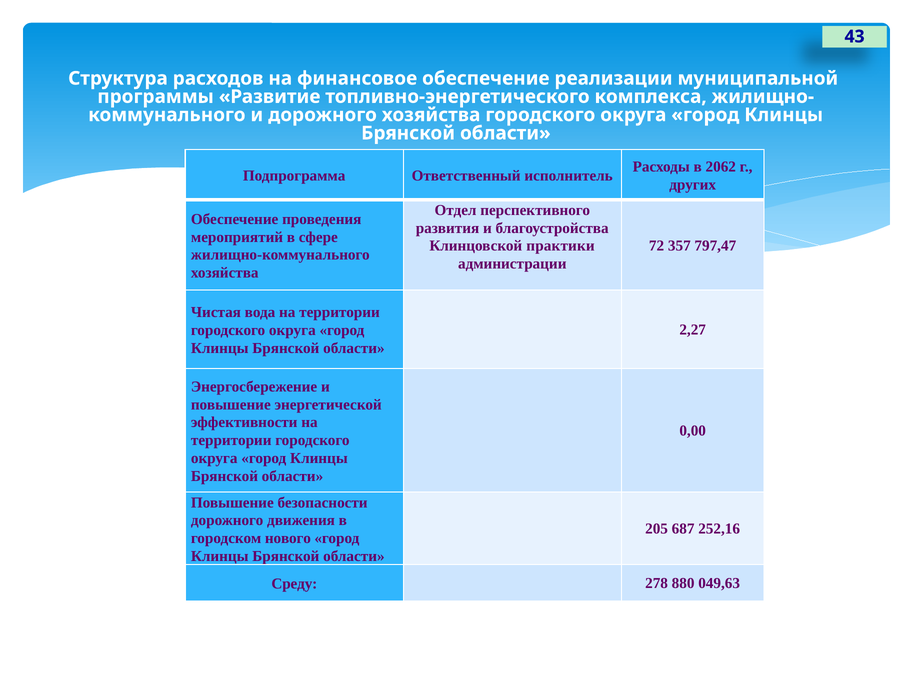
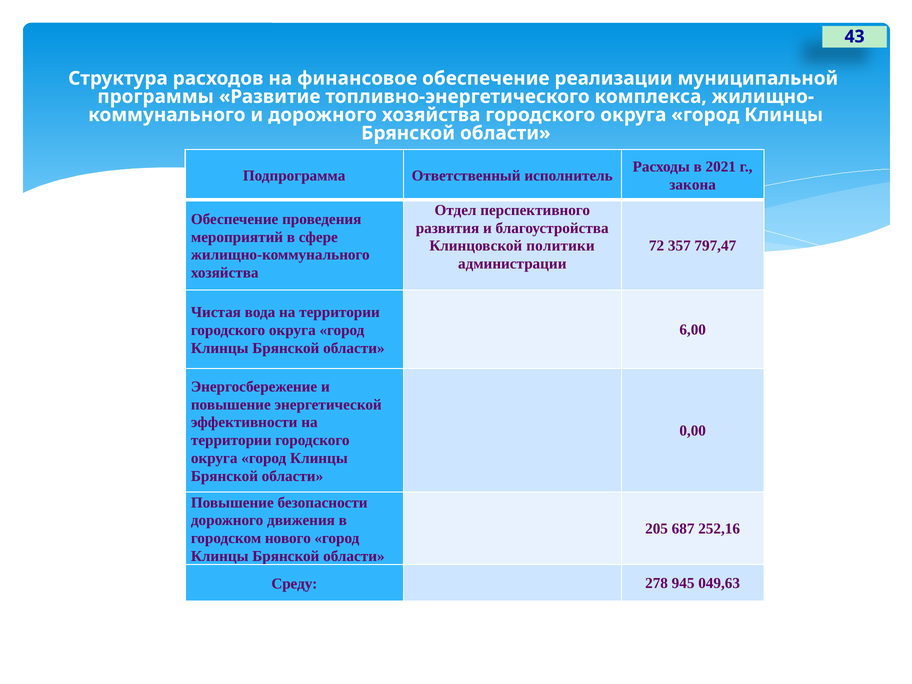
2062: 2062 -> 2021 (721, 167)
других: других -> закона (693, 185)
практики: практики -> политики (561, 246)
2,27: 2,27 -> 6,00 (693, 330)
880: 880 -> 945 (683, 583)
